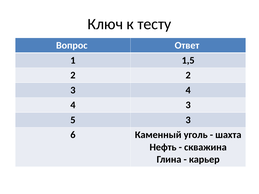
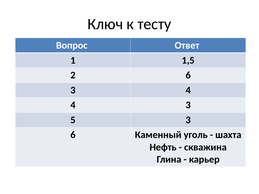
2 2: 2 -> 6 (188, 75)
